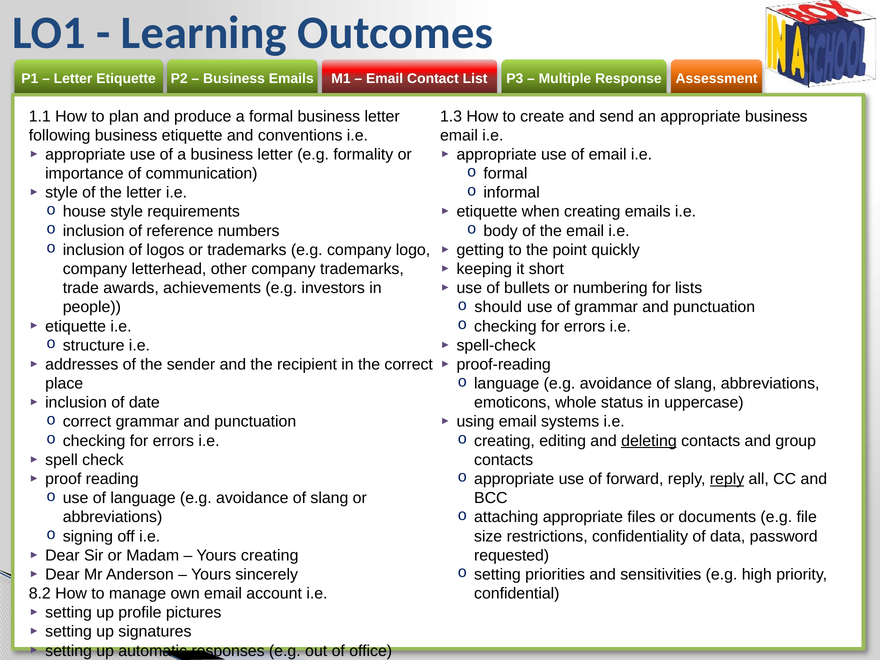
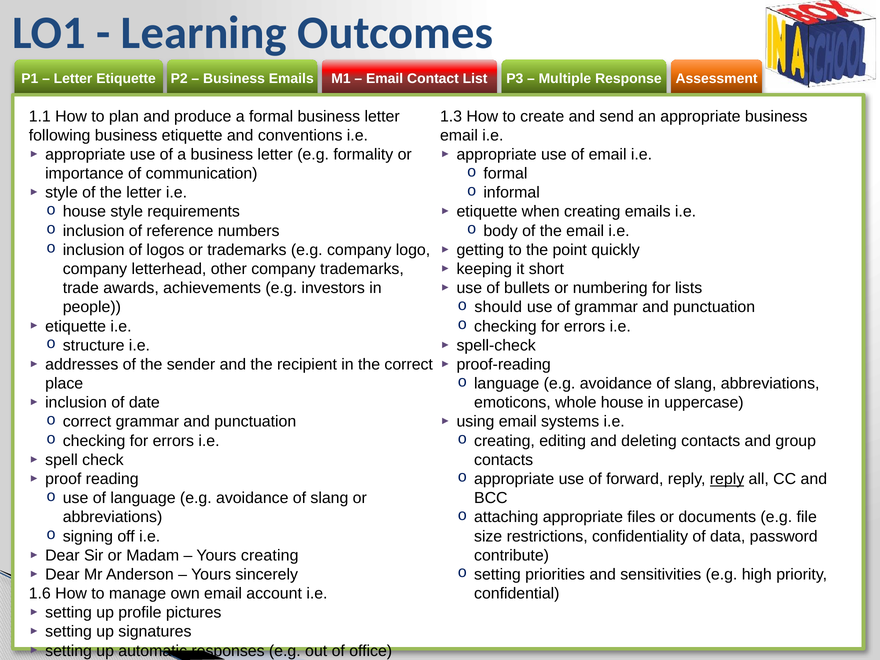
whole status: status -> house (622, 403)
deleting underline: present -> none (649, 441)
requested: requested -> contribute (512, 555)
8.2: 8.2 -> 1.6 (40, 594)
